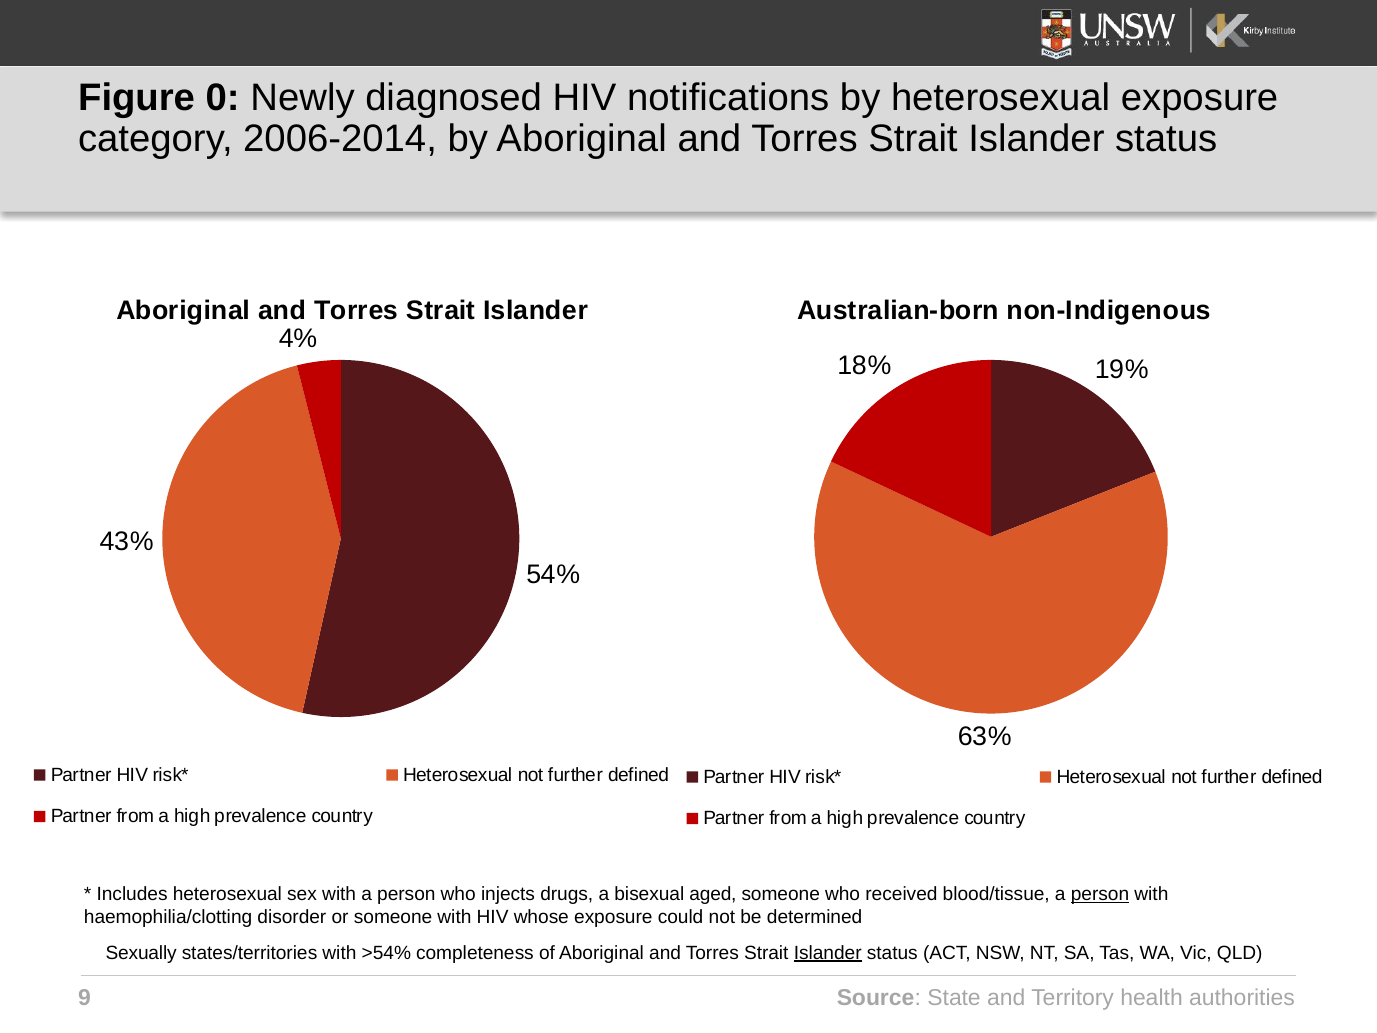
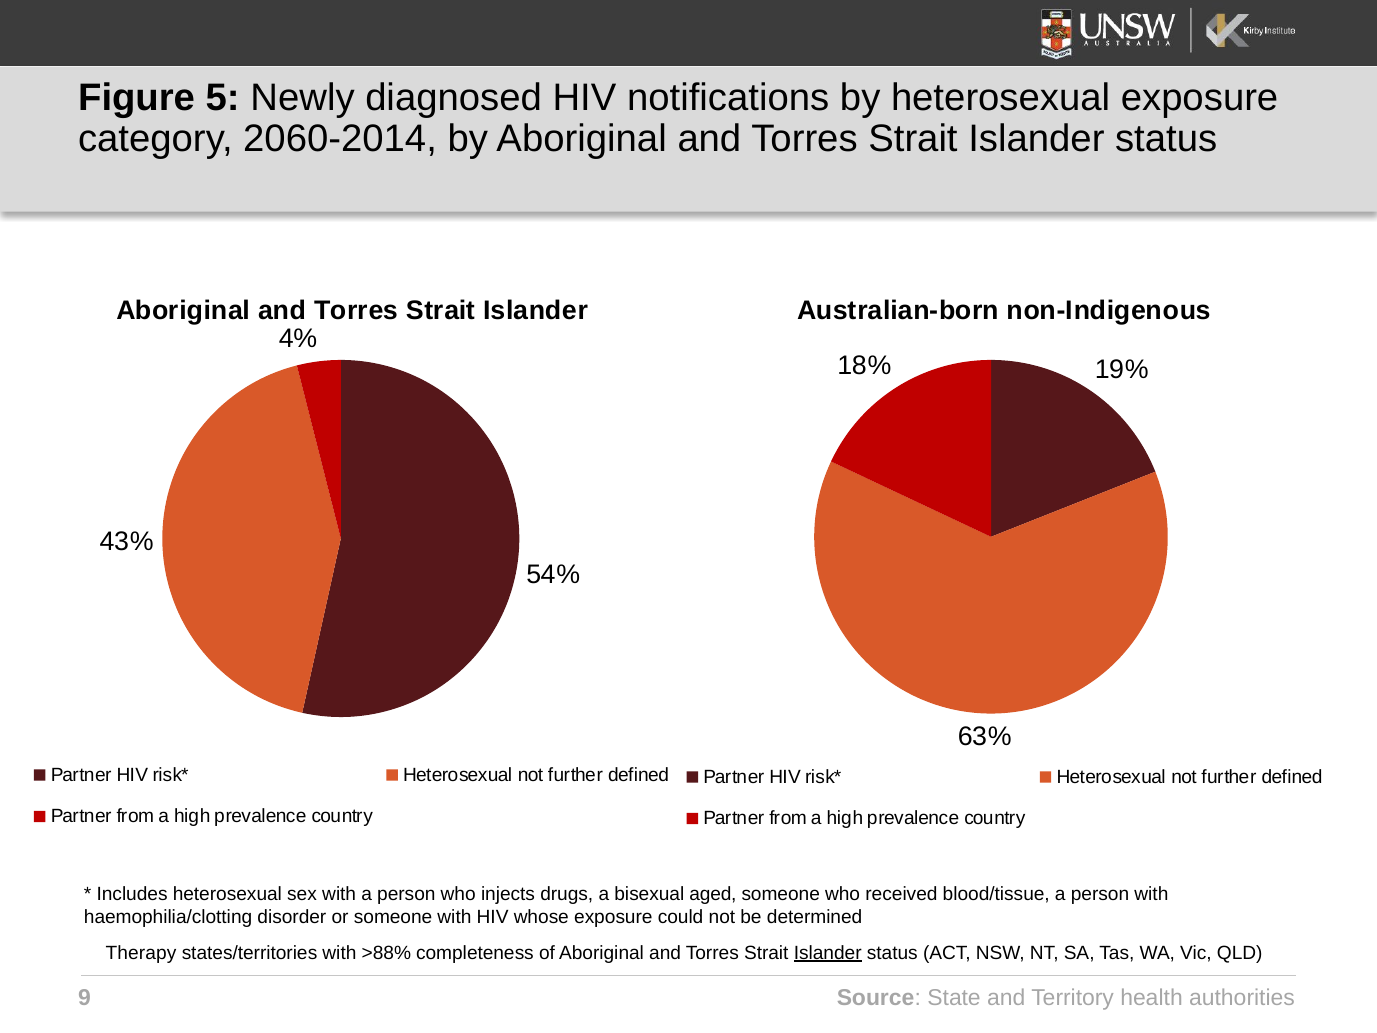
0: 0 -> 5 (223, 98)
2006-2014: 2006-2014 -> 2060-2014 (340, 139)
person underline: present -> none (1100, 894)
Sexually: Sexually -> Therapy (141, 953)
>54%: >54% -> >88% (386, 953)
